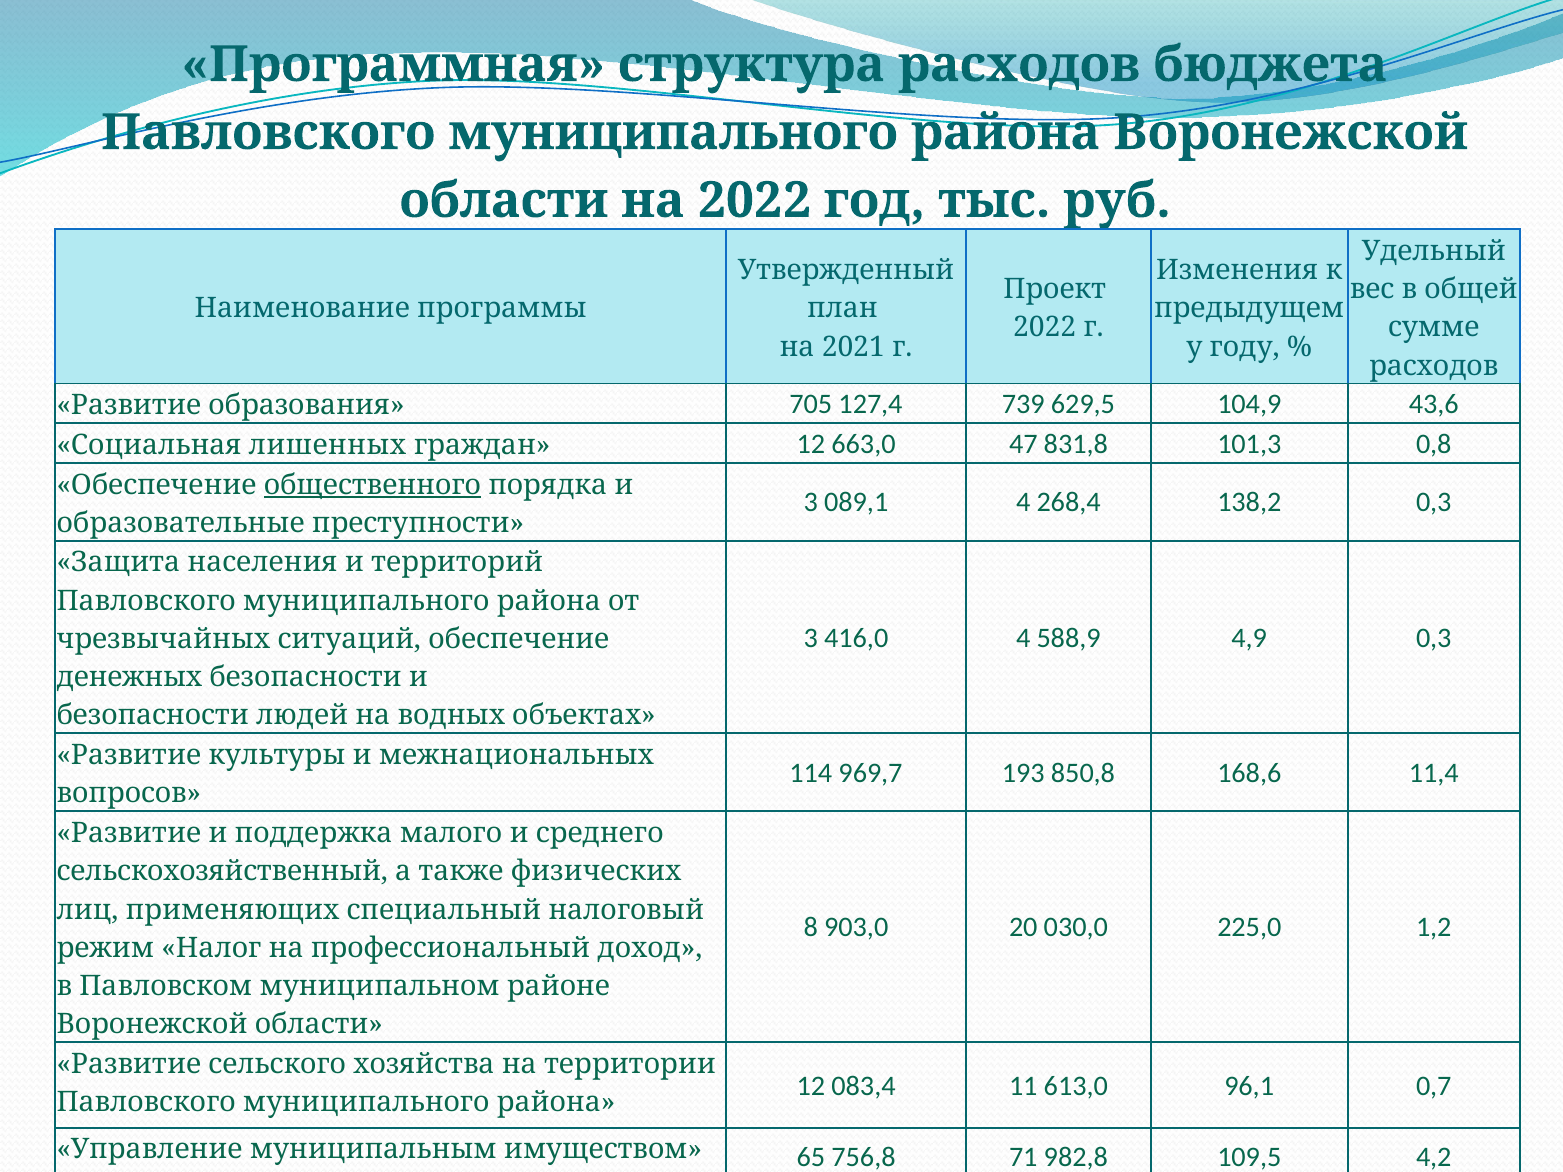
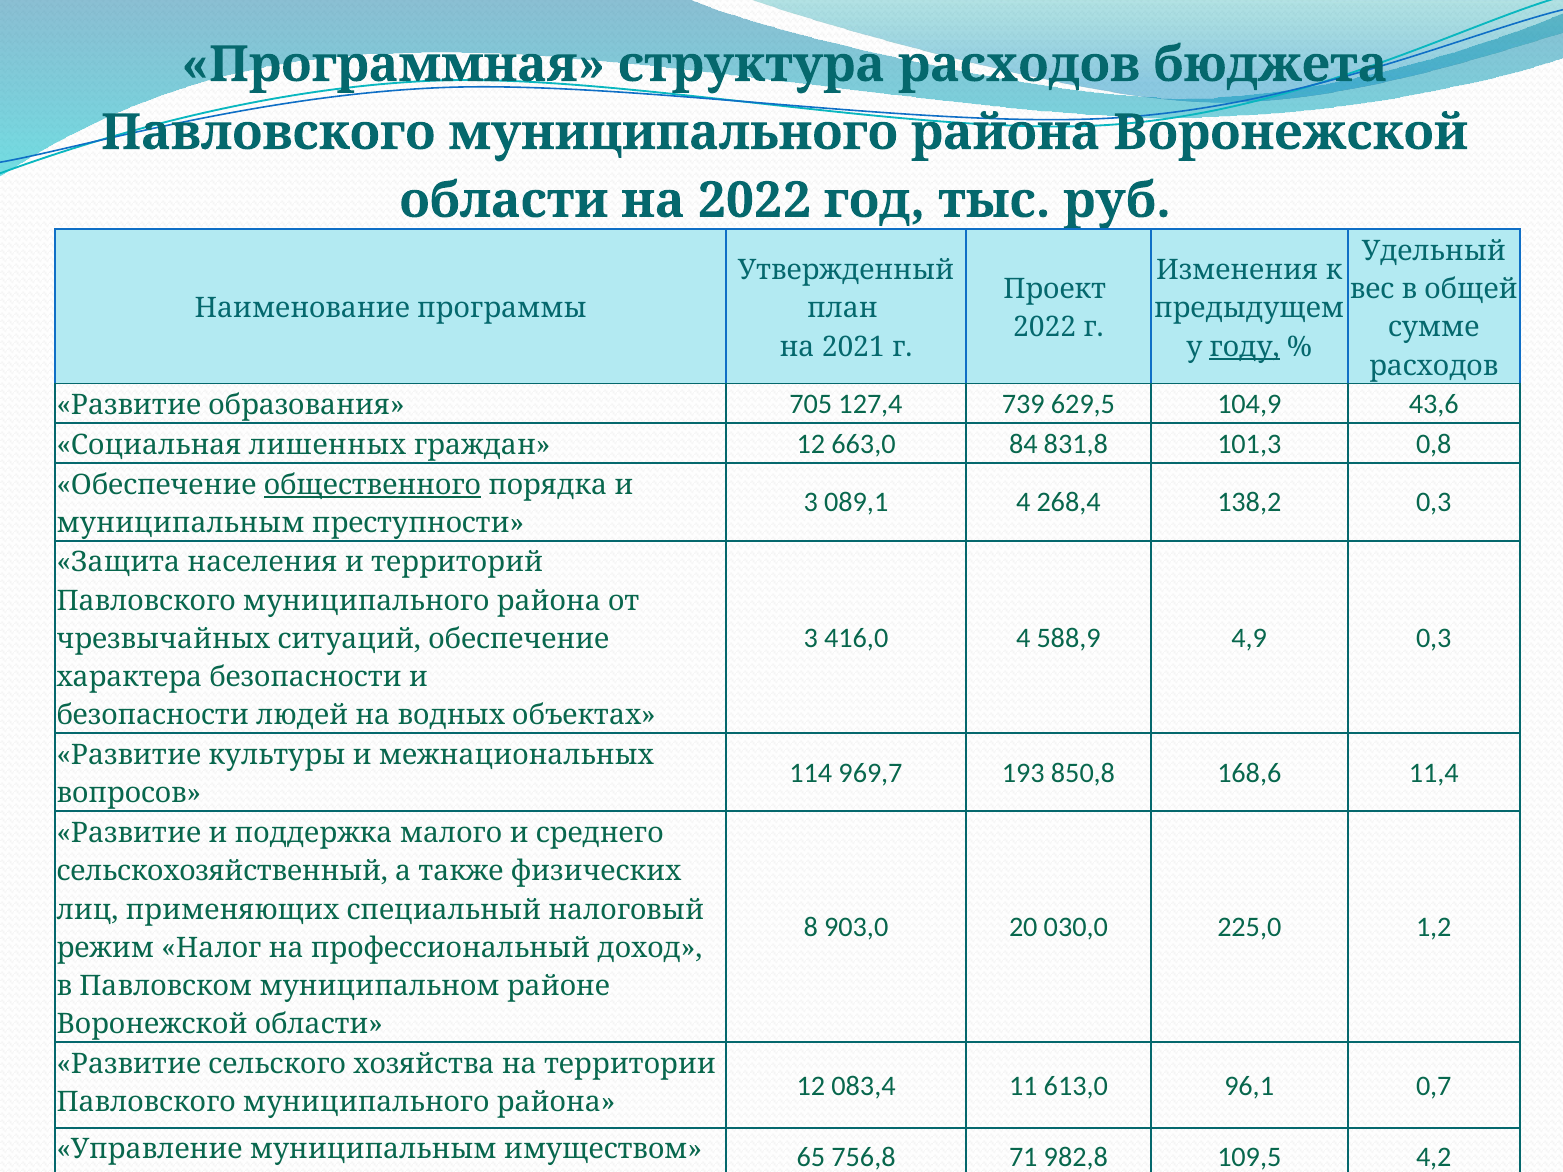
году underline: none -> present (1245, 347)
47: 47 -> 84 (1023, 444)
образовательные: образовательные -> муниципальным (181, 523)
денежных: денежных -> характера (129, 678)
